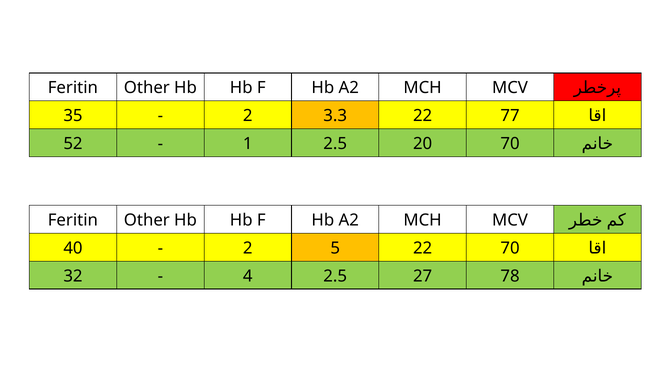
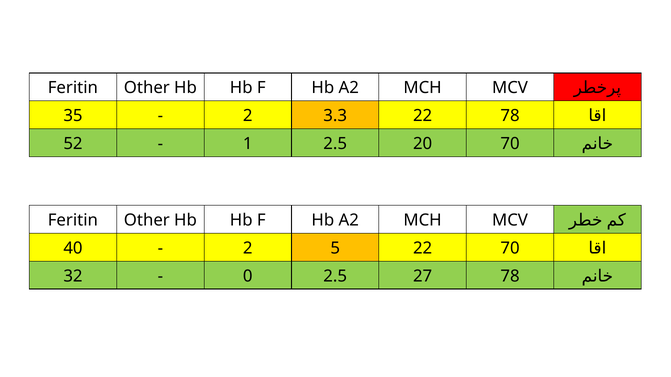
22 77: 77 -> 78 (510, 116)
4: 4 -> 0 (248, 276)
